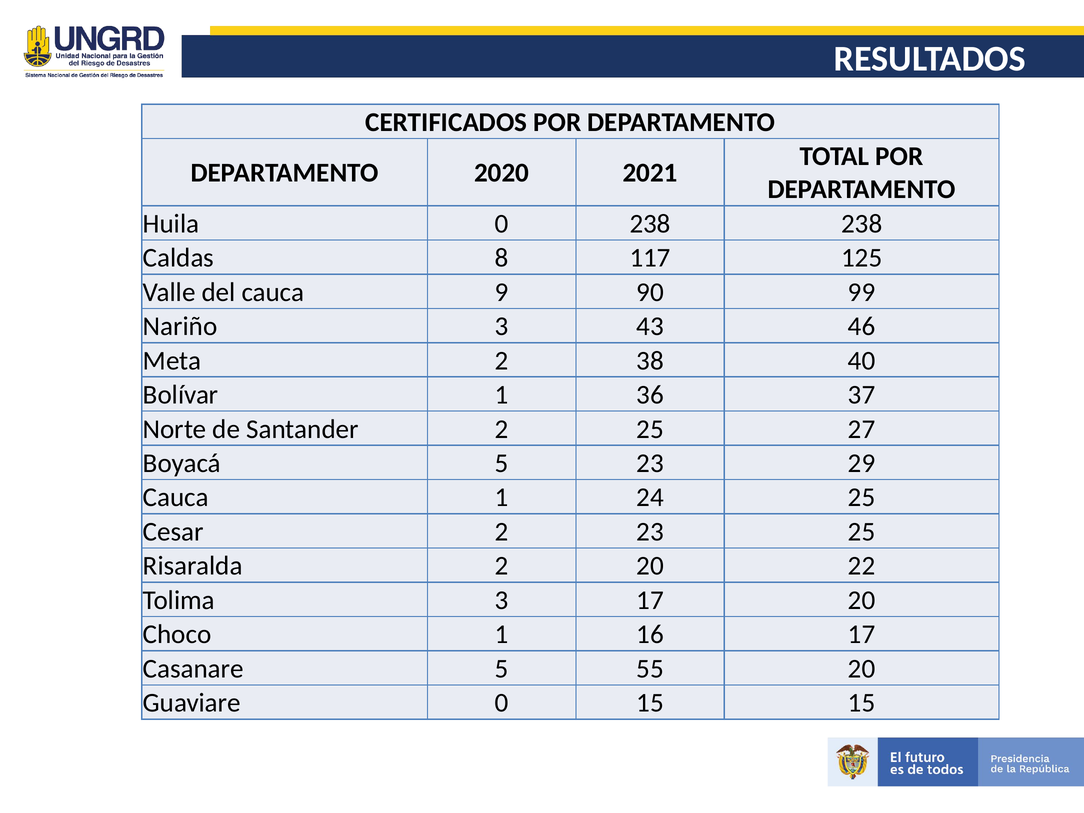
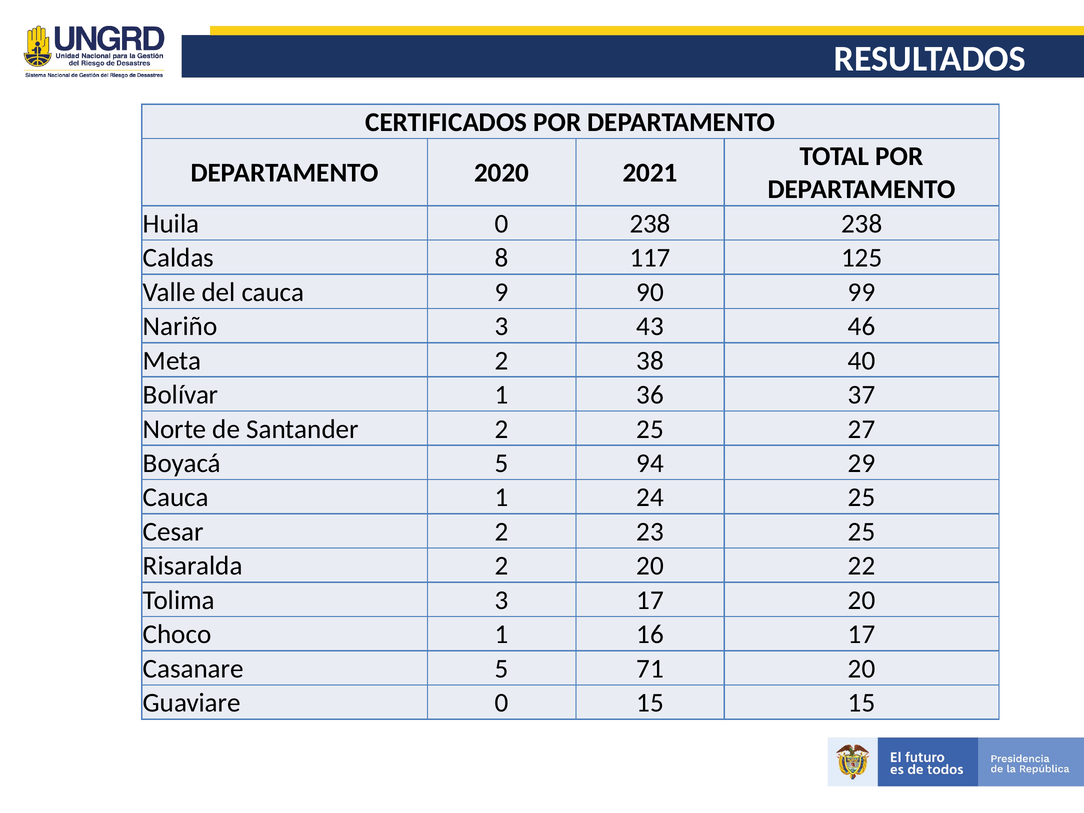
5 23: 23 -> 94 (650, 463)
55: 55 -> 71 (650, 669)
